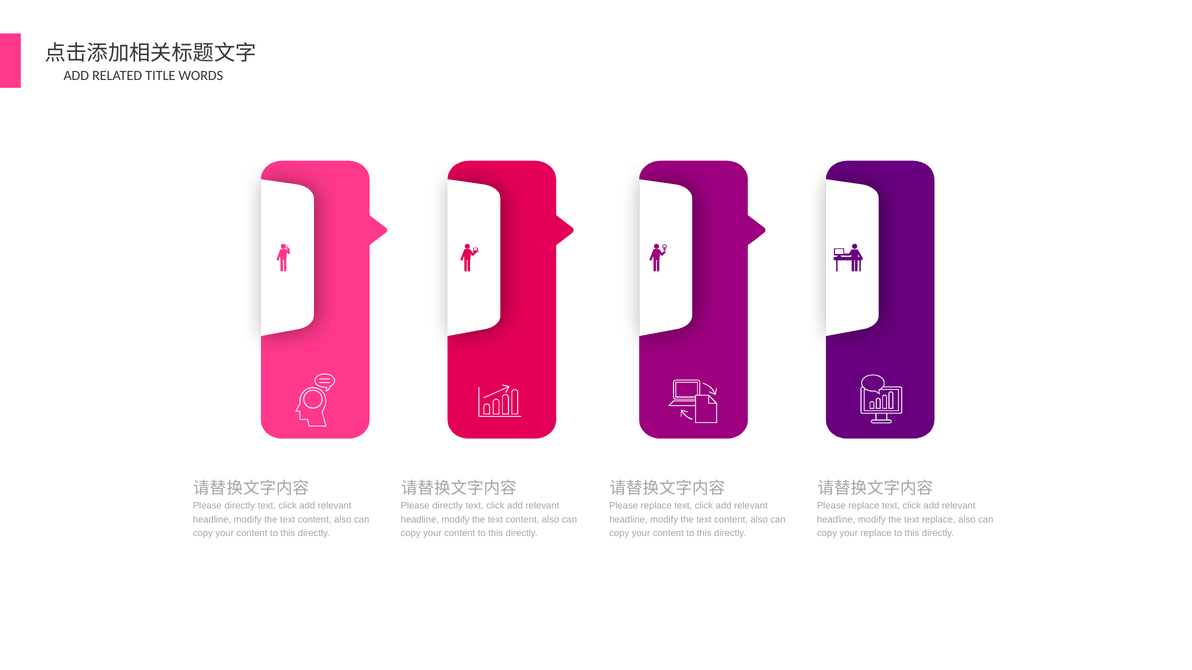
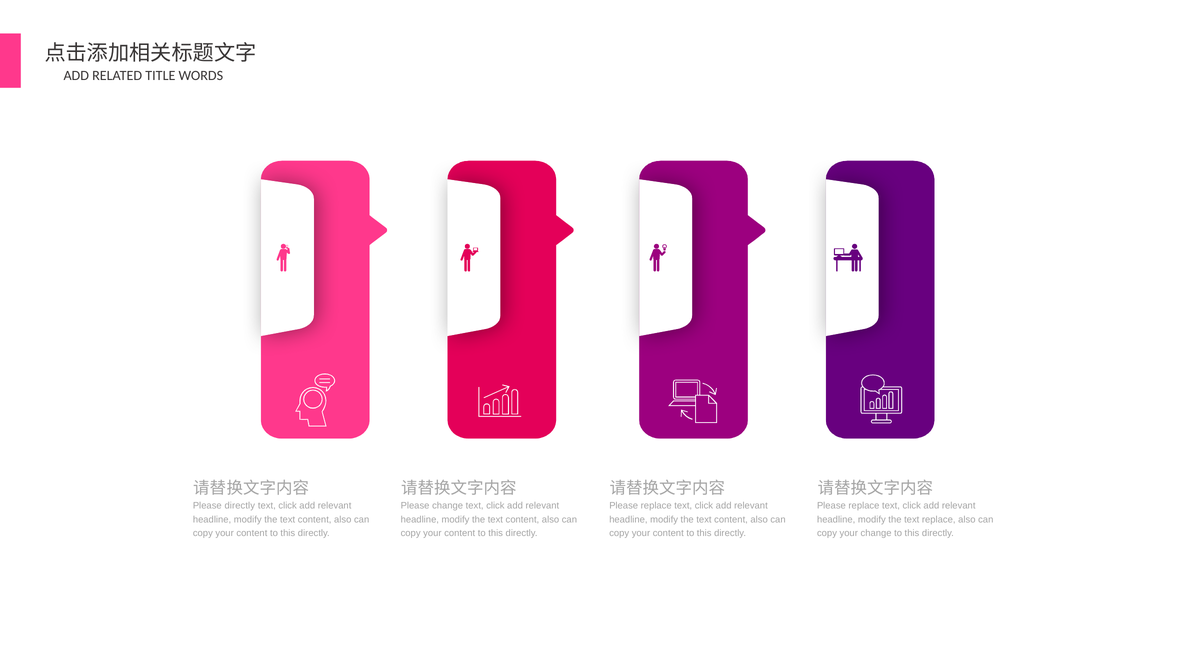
directly: directly -> change (448, 506)
your replace: replace -> change (876, 533)
